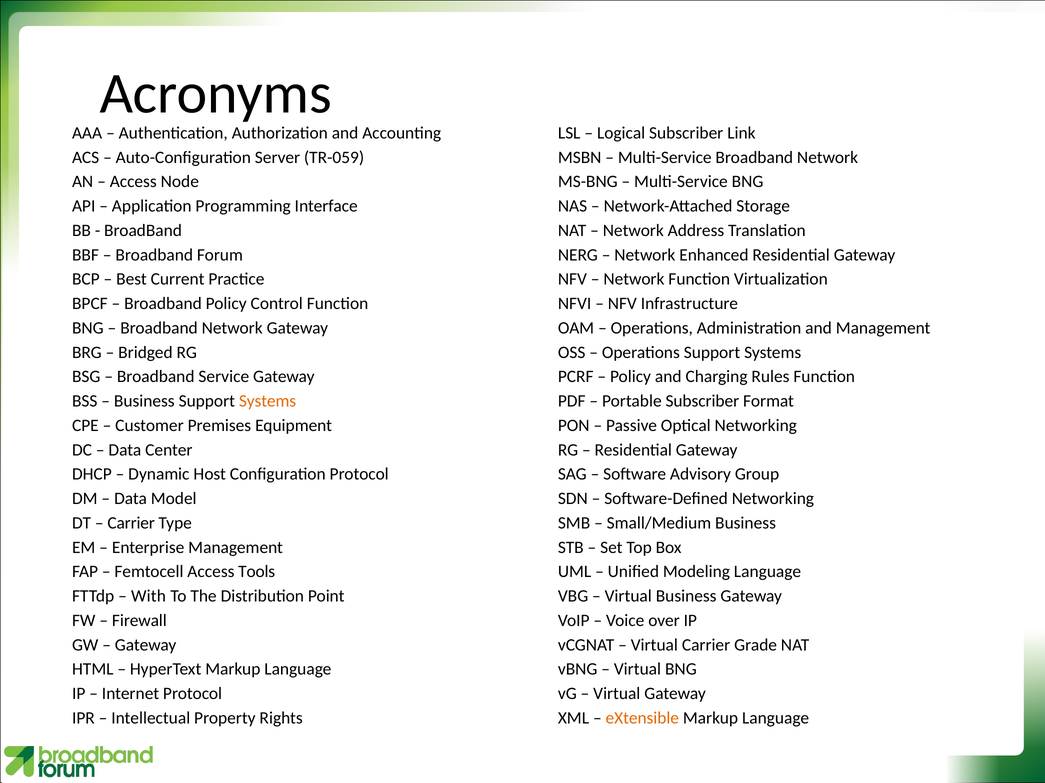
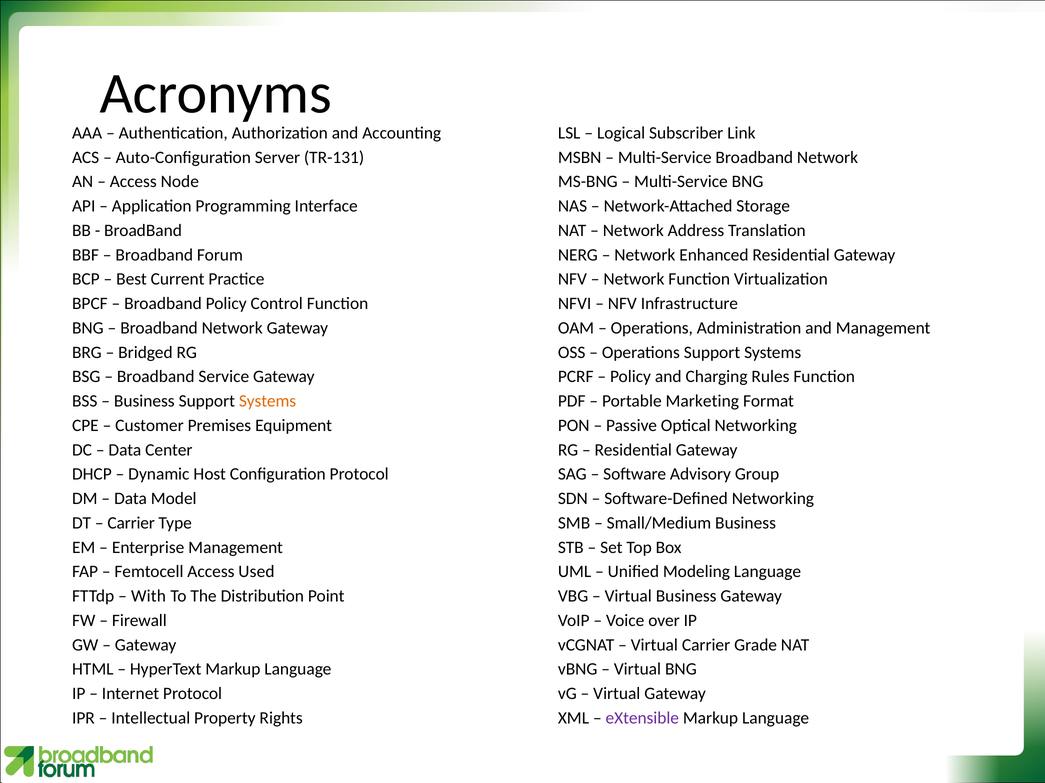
TR-059: TR-059 -> TR-131 (334, 157)
Portable Subscriber: Subscriber -> Marketing (702, 401)
Tools: Tools -> Used (256, 572)
eXtensible colour: orange -> purple (642, 719)
